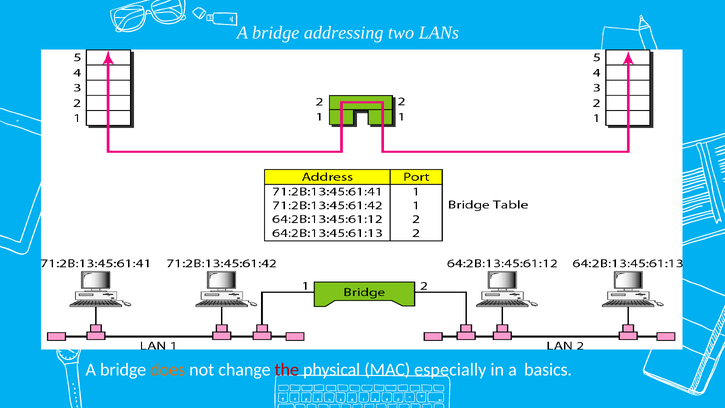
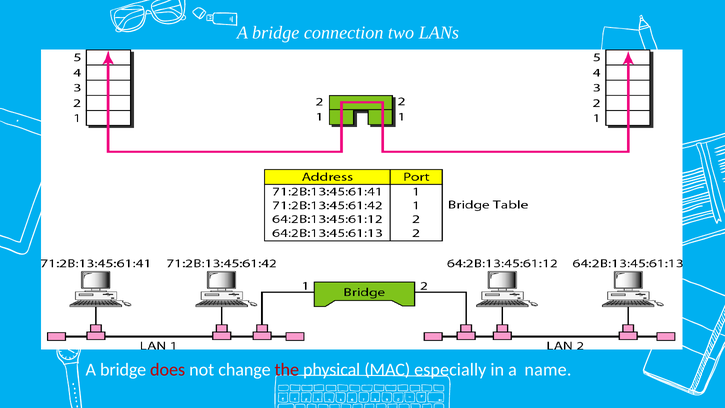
addressing: addressing -> connection (344, 33)
does colour: orange -> red (168, 370)
basics: basics -> name (548, 370)
